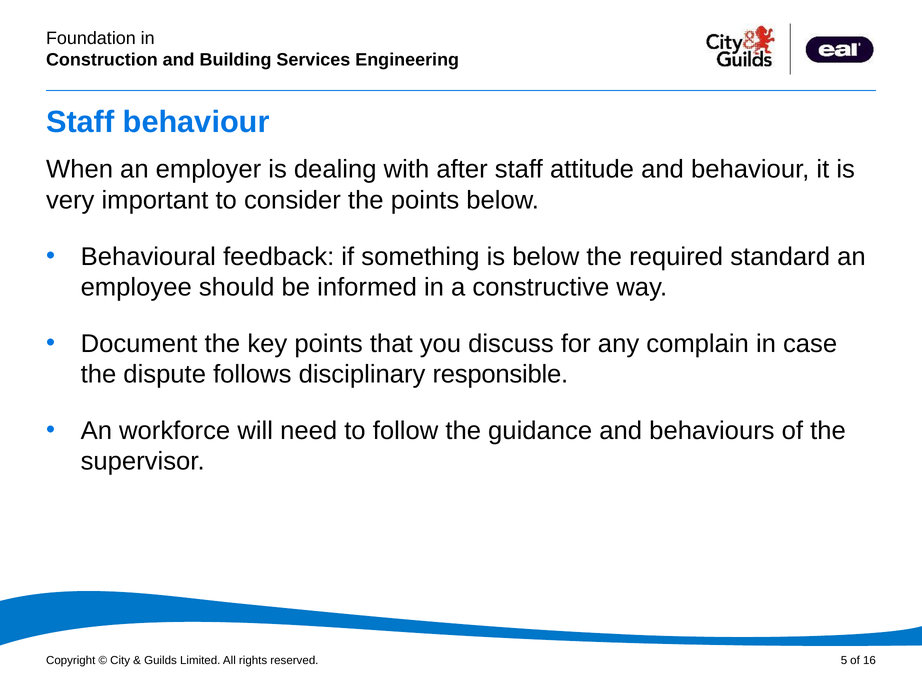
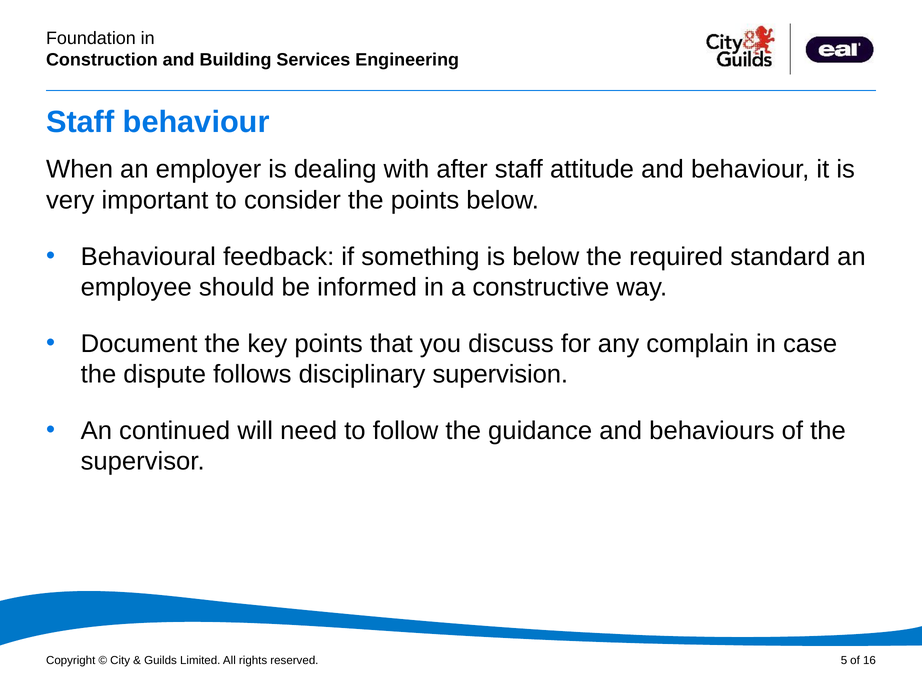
responsible: responsible -> supervision (500, 375)
workforce: workforce -> continued (175, 431)
